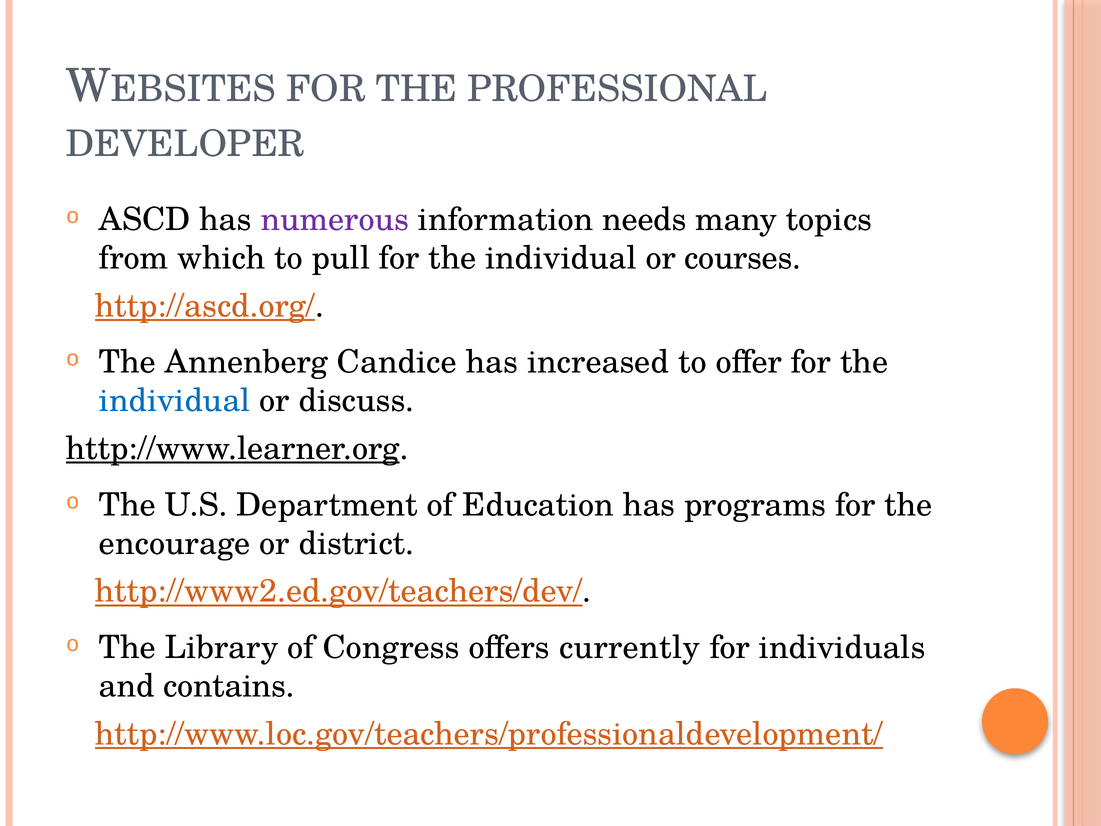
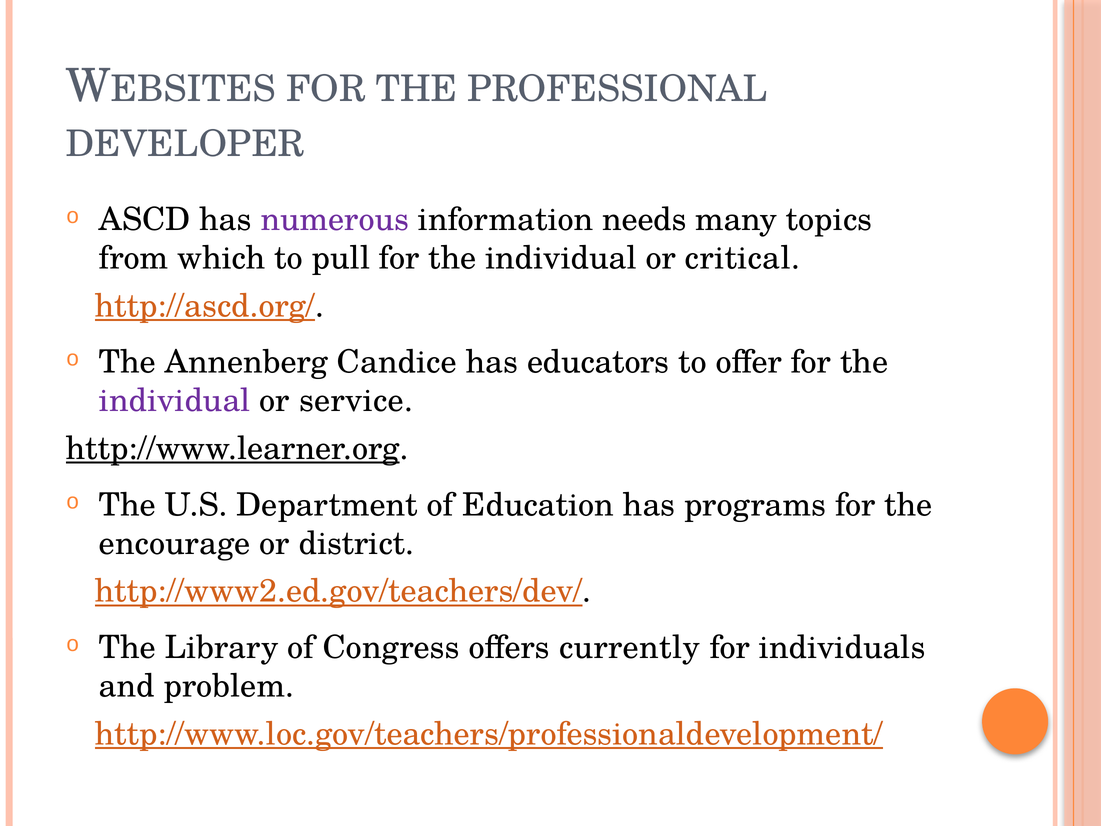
courses: courses -> critical (742, 258)
increased: increased -> educators (598, 362)
individual colour: blue -> purple (175, 401)
discuss: discuss -> service (356, 401)
contains: contains -> problem (229, 686)
